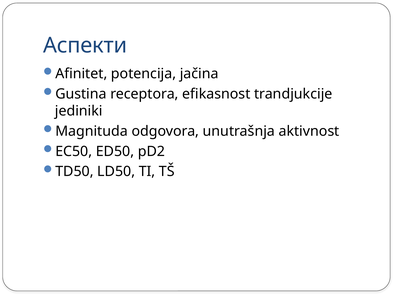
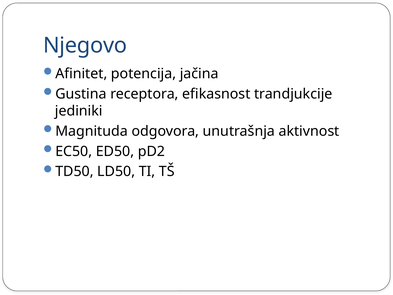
Аспекти: Аспекти -> Njegovo (85, 45)
